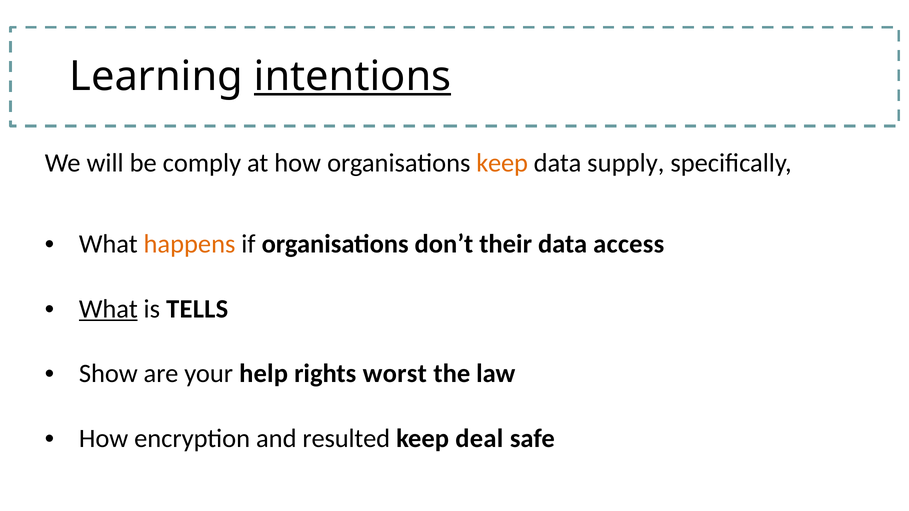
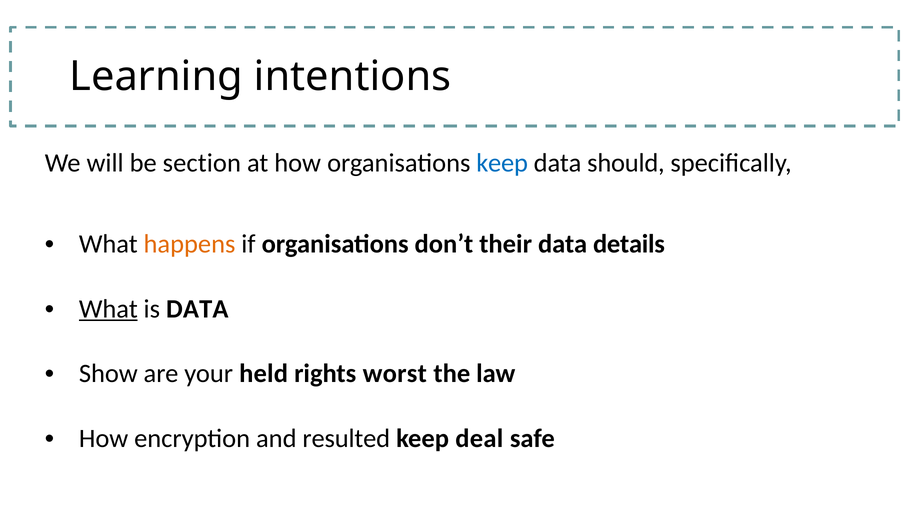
intentions underline: present -> none (353, 76)
comply: comply -> section (202, 163)
keep colour: orange -> blue (502, 163)
supply: supply -> should (626, 163)
access: access -> details (629, 244)
is TELLS: TELLS -> DATA (197, 309)
help: help -> held (264, 374)
